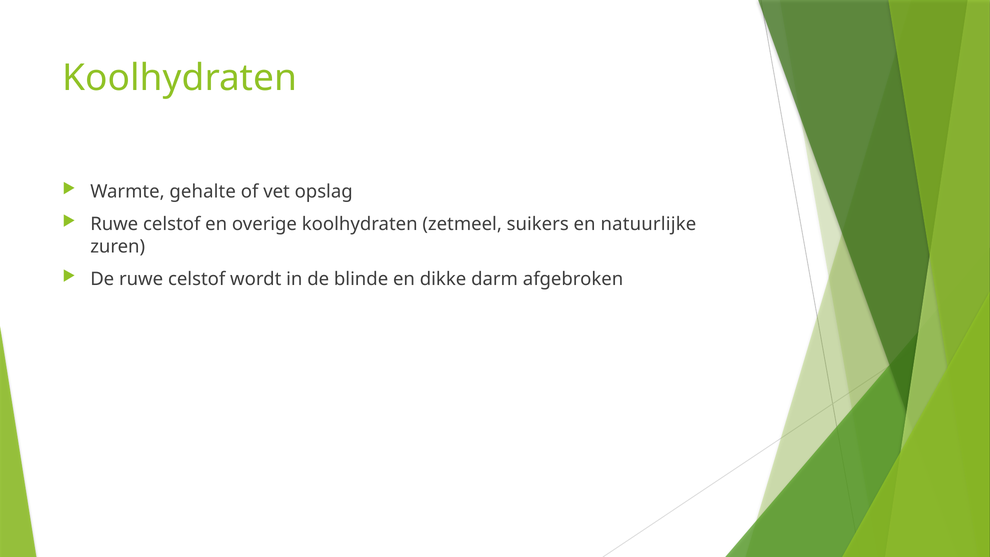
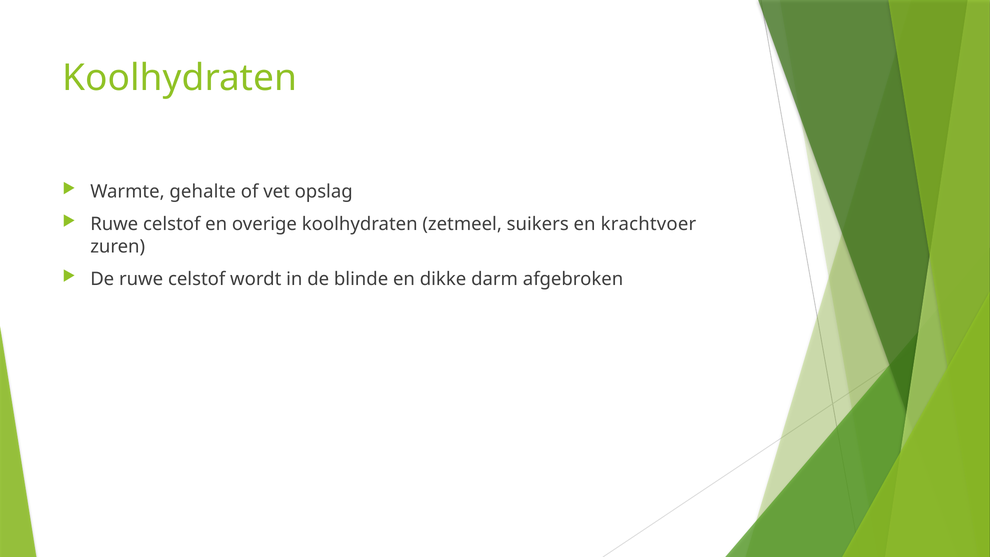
natuurlijke: natuurlijke -> krachtvoer (648, 224)
